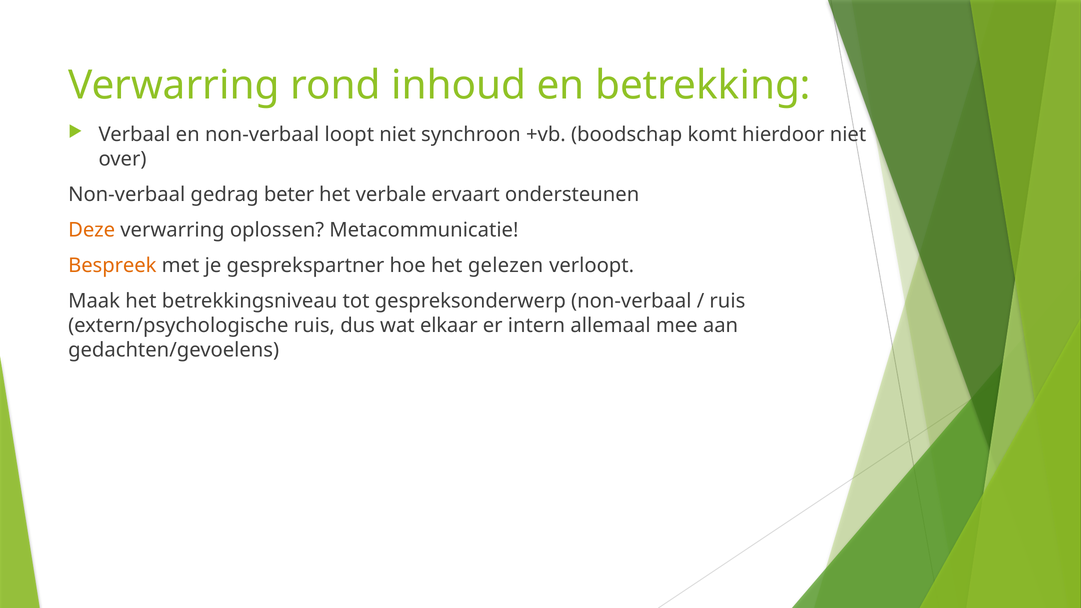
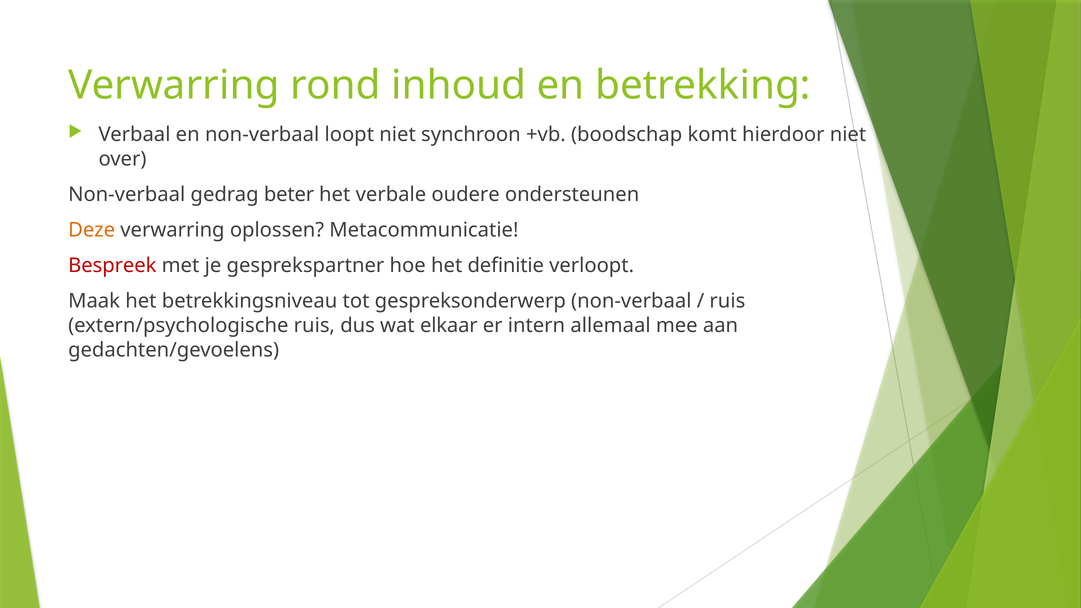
ervaart: ervaart -> oudere (466, 195)
Bespreek colour: orange -> red (112, 266)
gelezen: gelezen -> definitie (506, 266)
